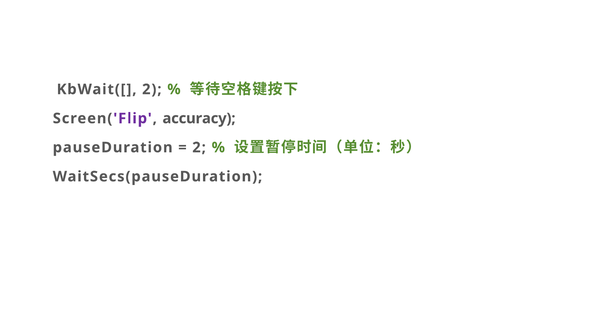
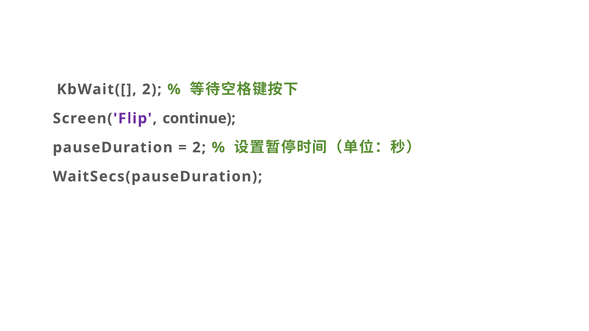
accuracy: accuracy -> continue (199, 119)
